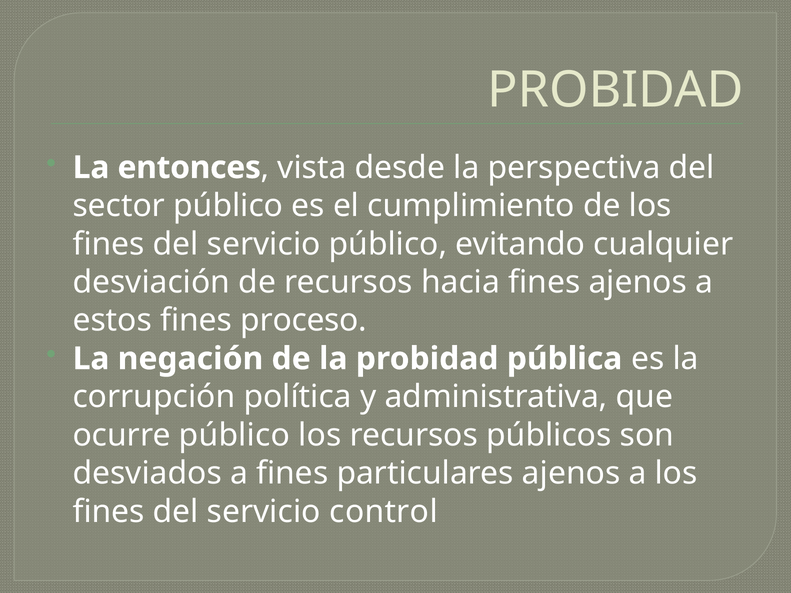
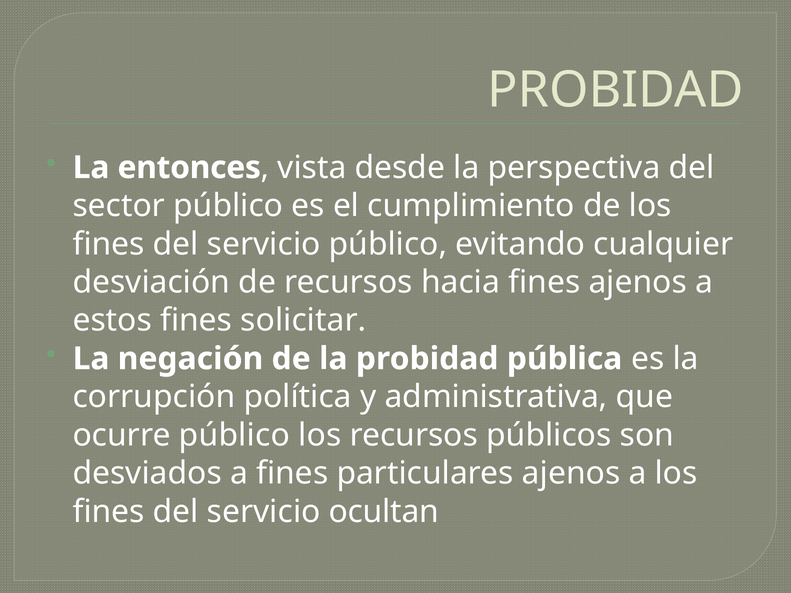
proceso: proceso -> solicitar (303, 321)
control: control -> ocultan (384, 512)
